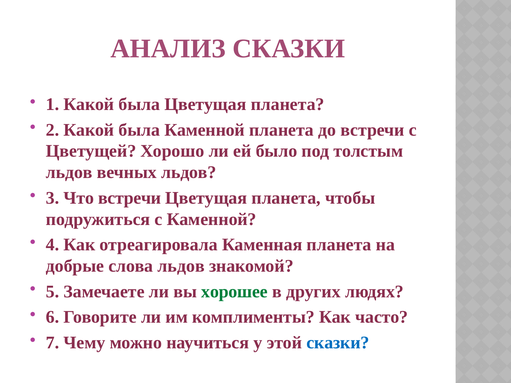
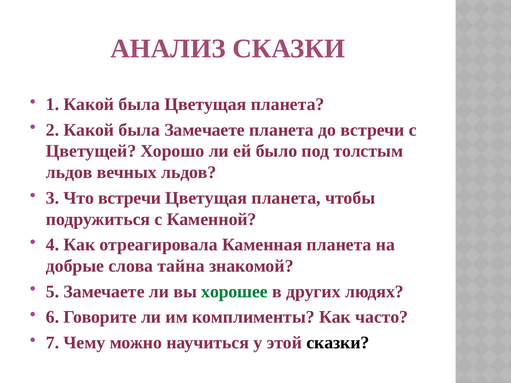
была Каменной: Каменной -> Замечаете (205, 130)
слова льдов: льдов -> тайна (181, 266)
сказки colour: blue -> black (338, 343)
